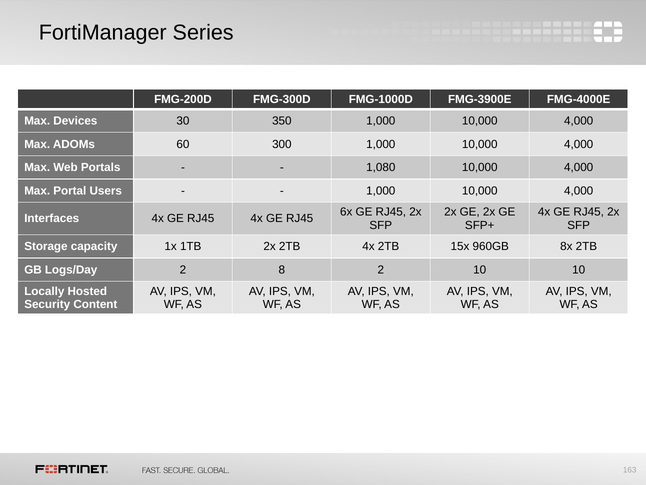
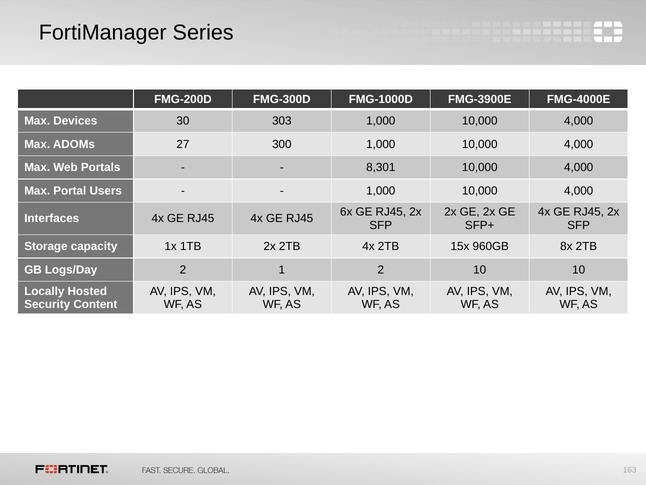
350: 350 -> 303 (282, 121)
60: 60 -> 27 (183, 144)
1,080: 1,080 -> 8,301 (381, 167)
8: 8 -> 1 (282, 270)
